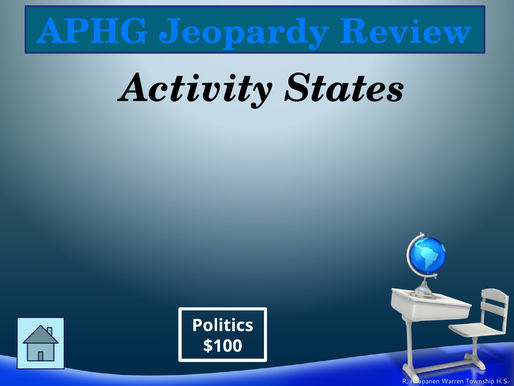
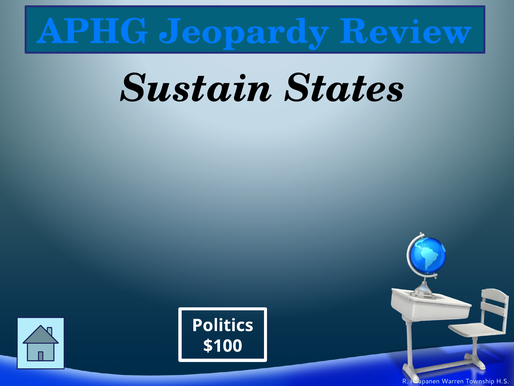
Activity: Activity -> Sustain (197, 88)
